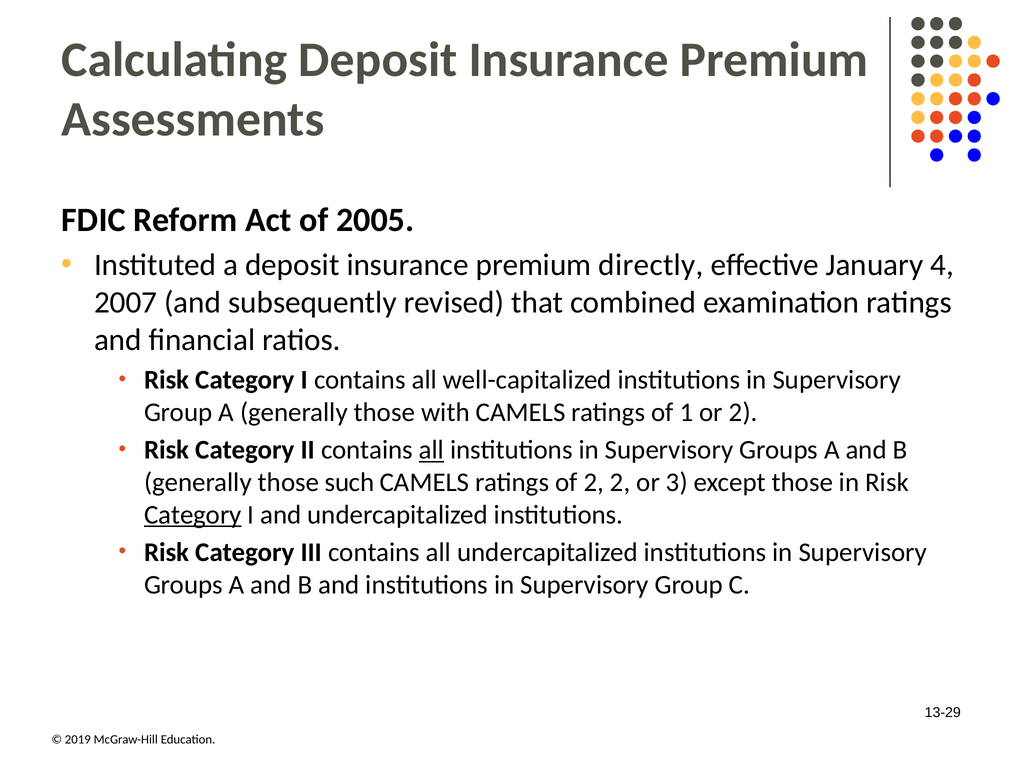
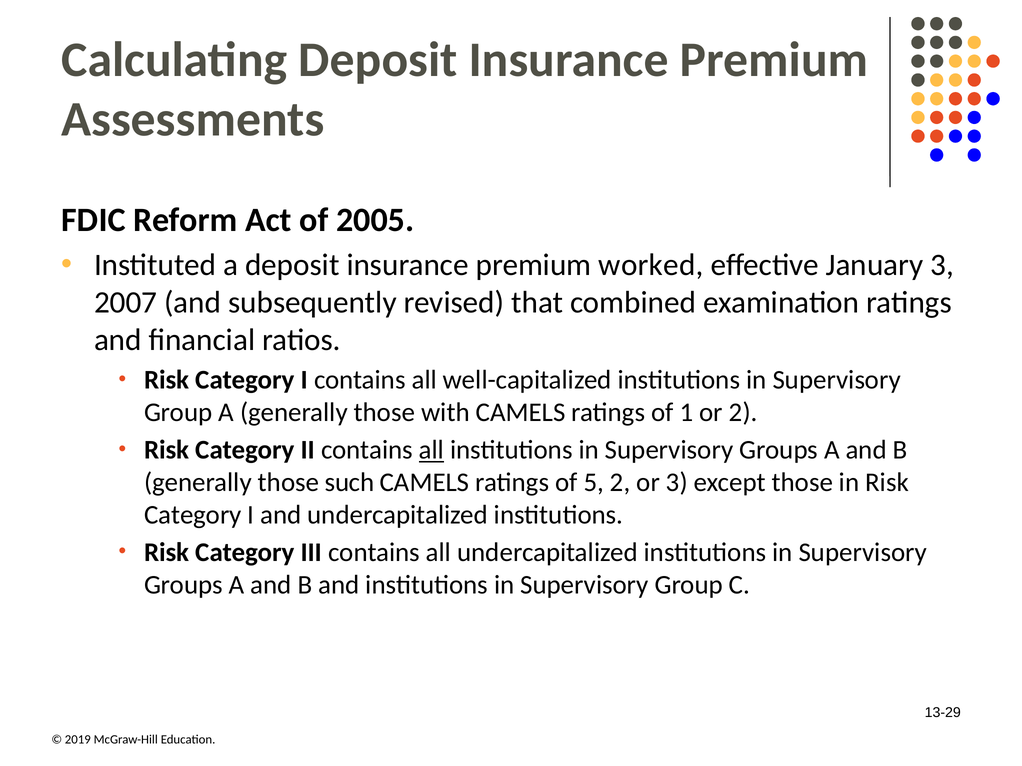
directly: directly -> worked (651, 265)
January 4: 4 -> 3 (942, 265)
of 2: 2 -> 5 (594, 483)
Category underline: present -> none (193, 515)
